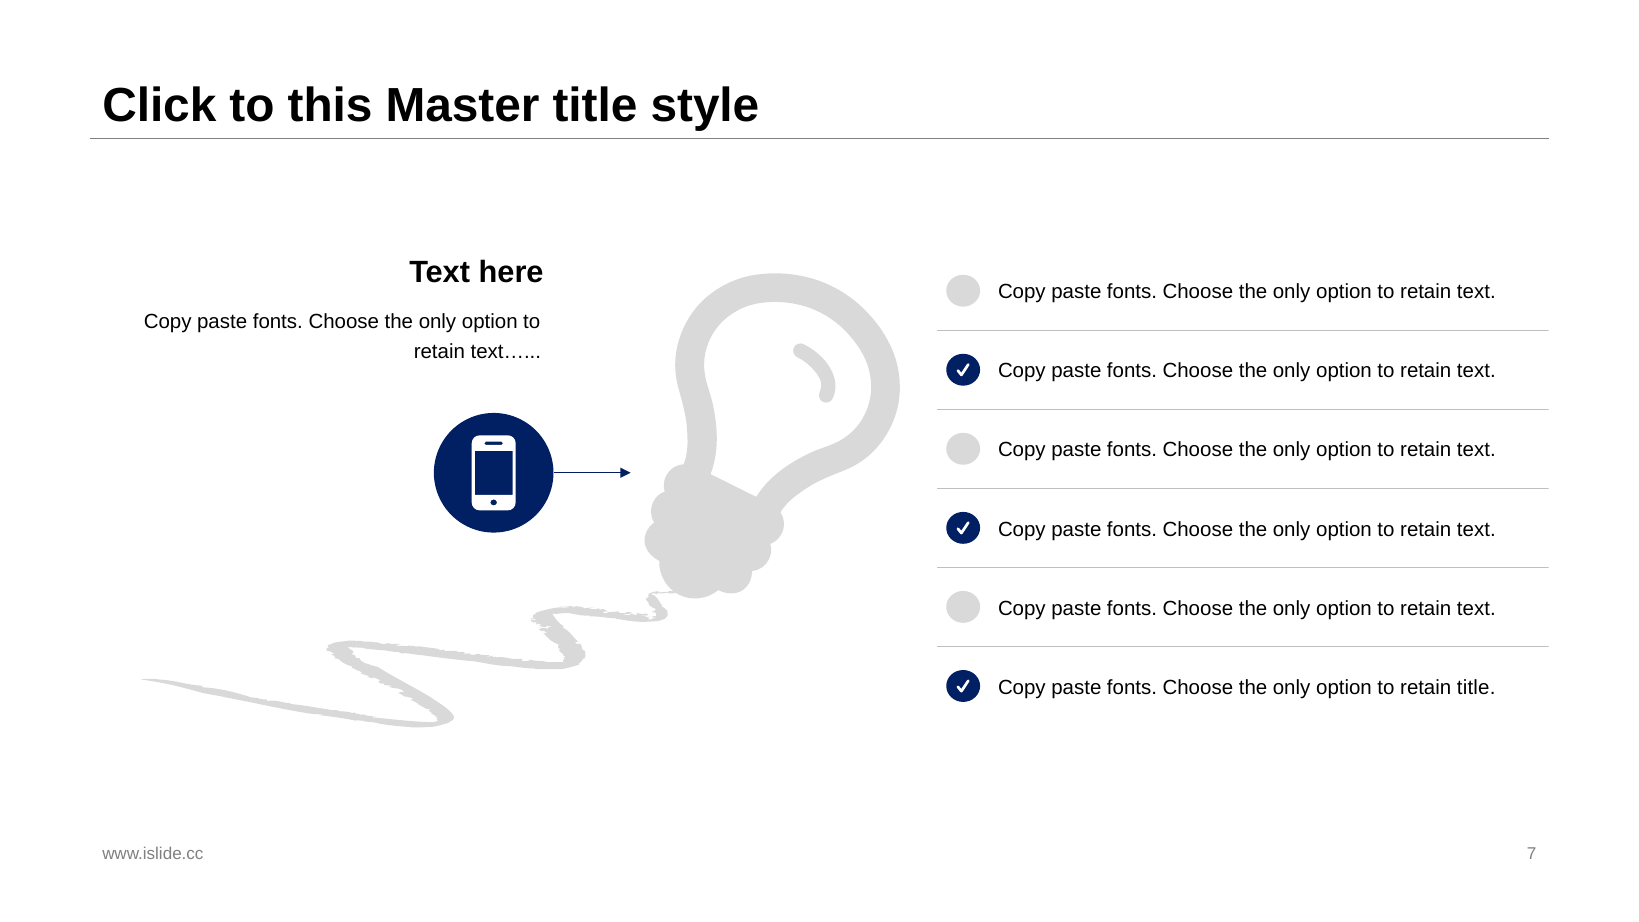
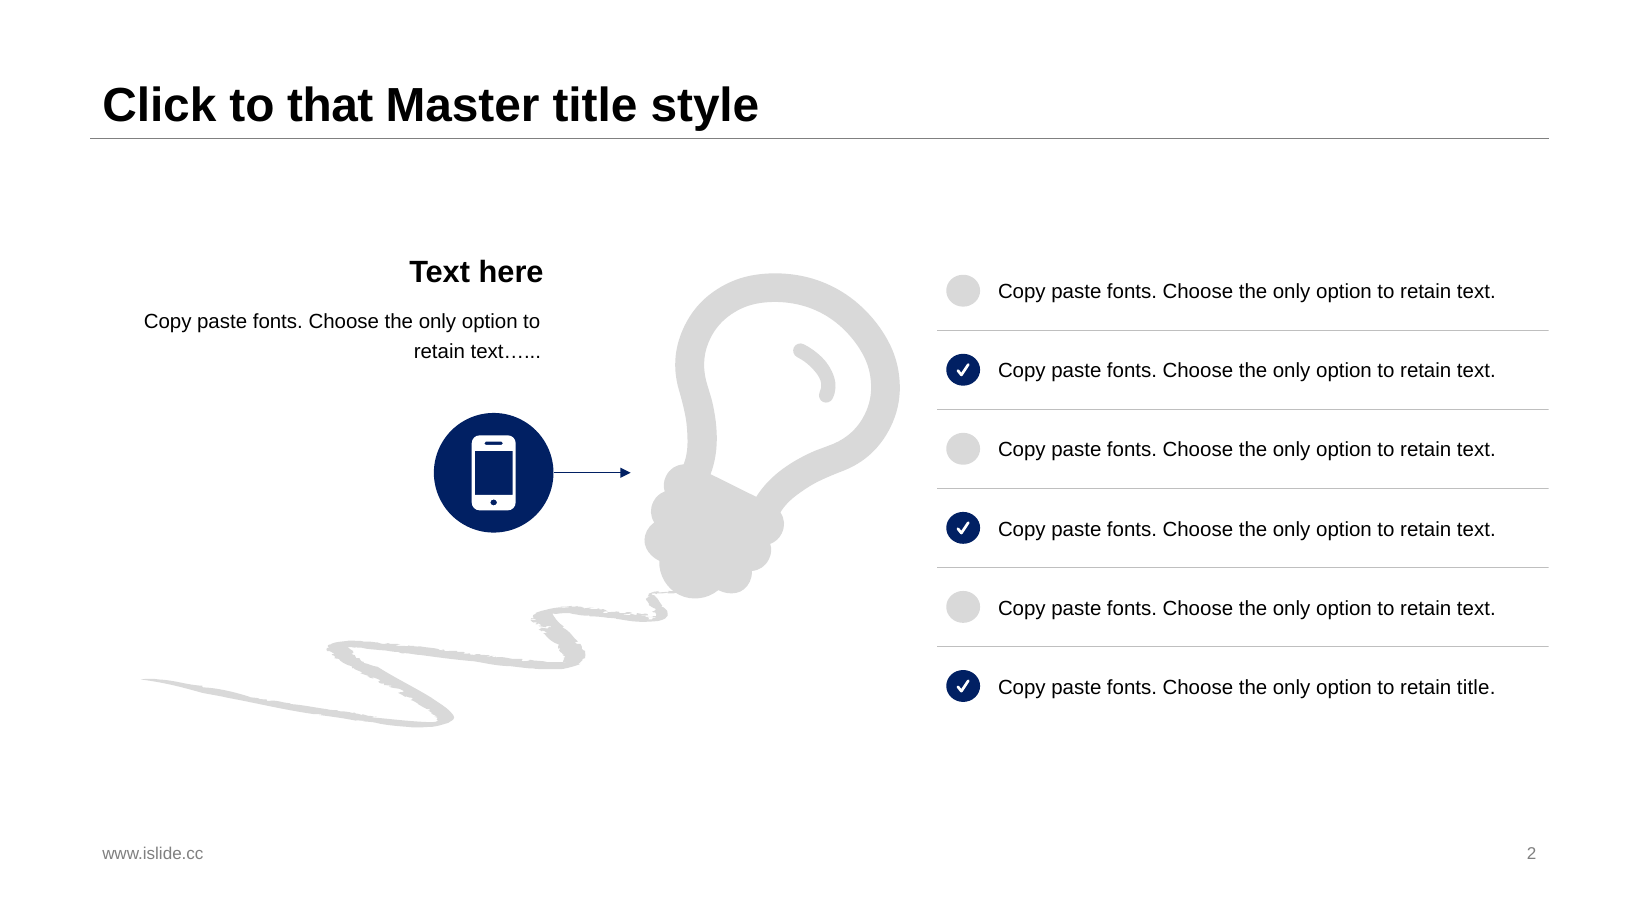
this: this -> that (330, 106)
7: 7 -> 2 (1532, 854)
